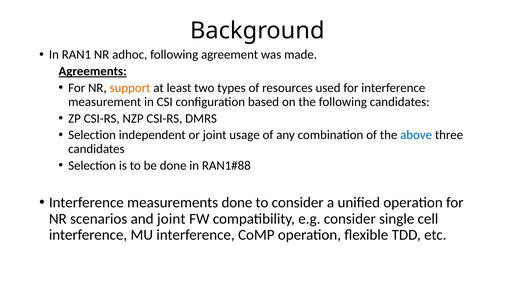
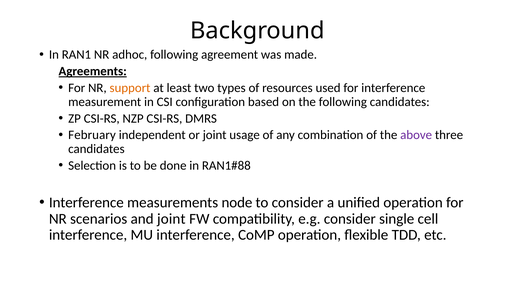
Selection: Selection -> February (92, 135)
above colour: blue -> purple (416, 135)
measurements done: done -> node (237, 202)
